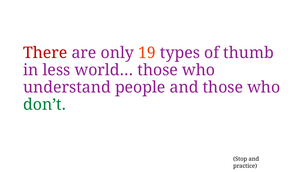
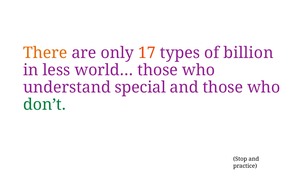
There colour: red -> orange (45, 53)
19: 19 -> 17 (147, 53)
thumb: thumb -> billion (248, 53)
people: people -> special (140, 87)
